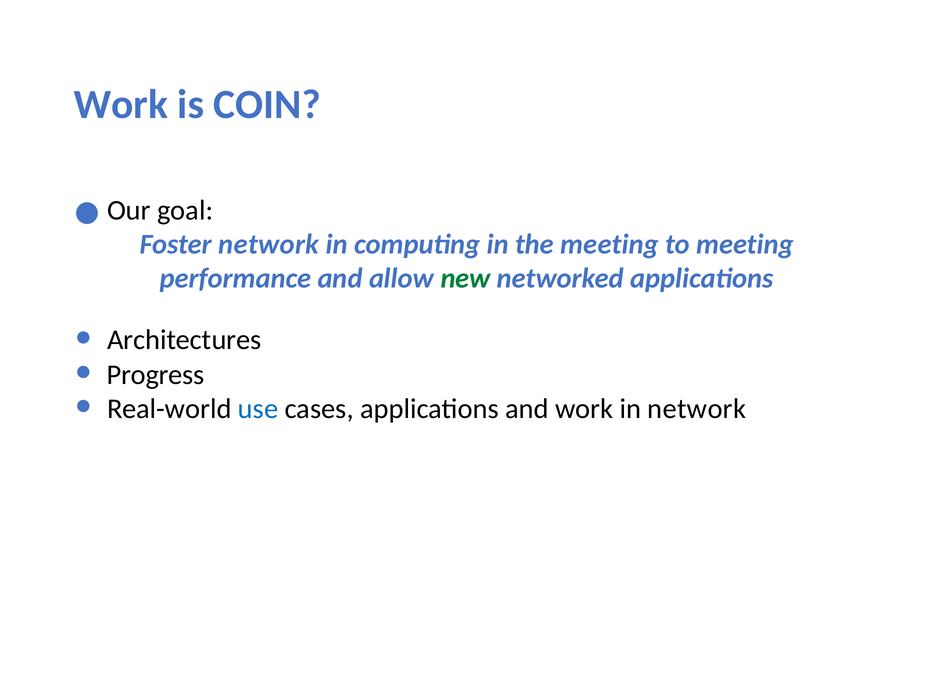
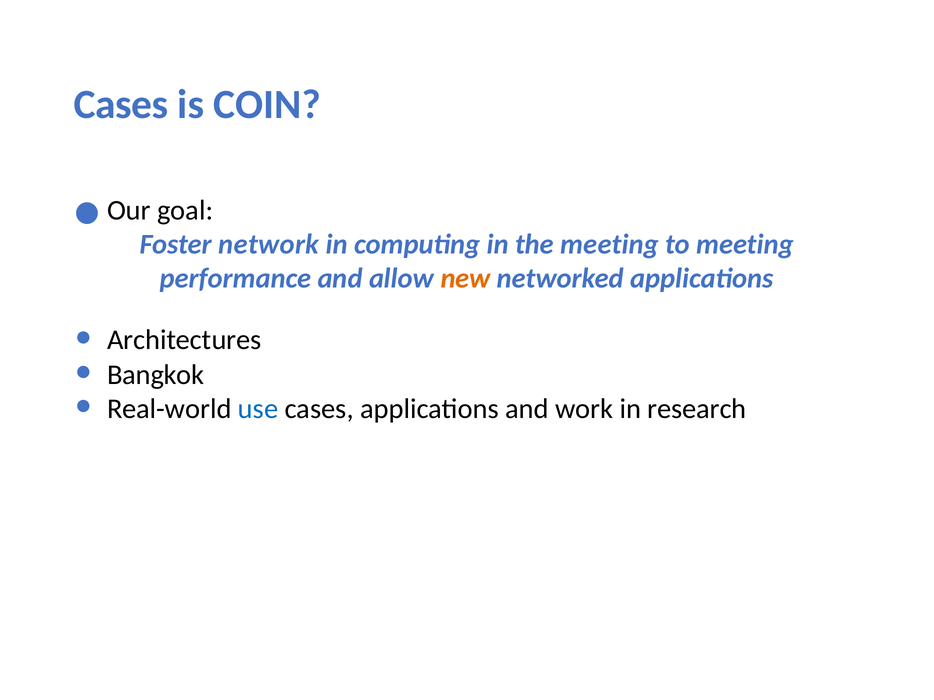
Work: Work -> Cases (121, 105)
new colour: green -> orange (466, 279)
Progress: Progress -> Bangkok (156, 375)
in network: network -> research (697, 409)
